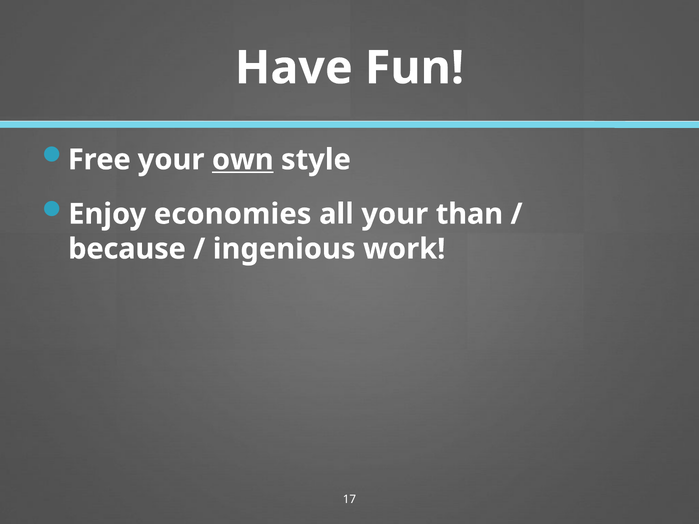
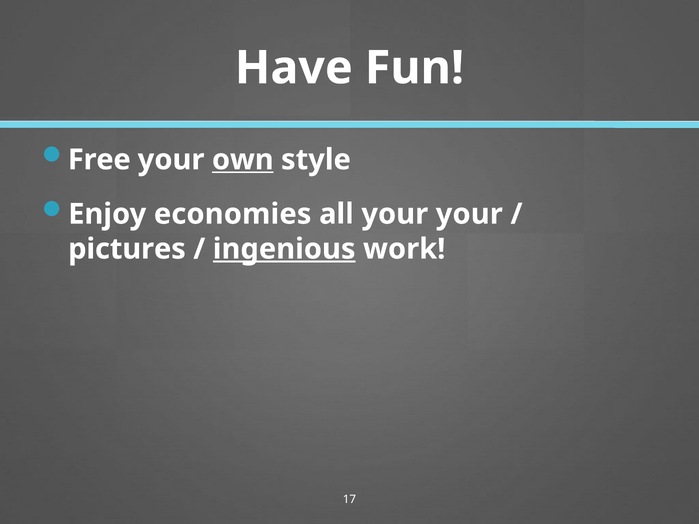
your than: than -> your (469, 214)
because: because -> pictures (127, 249)
ingenious underline: none -> present (284, 249)
